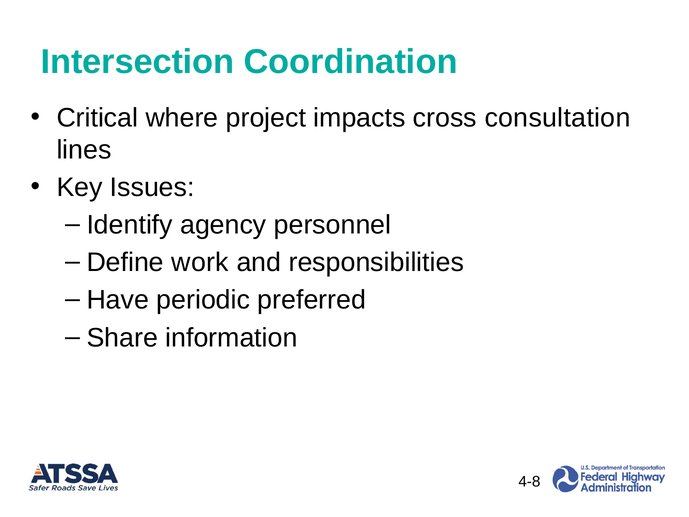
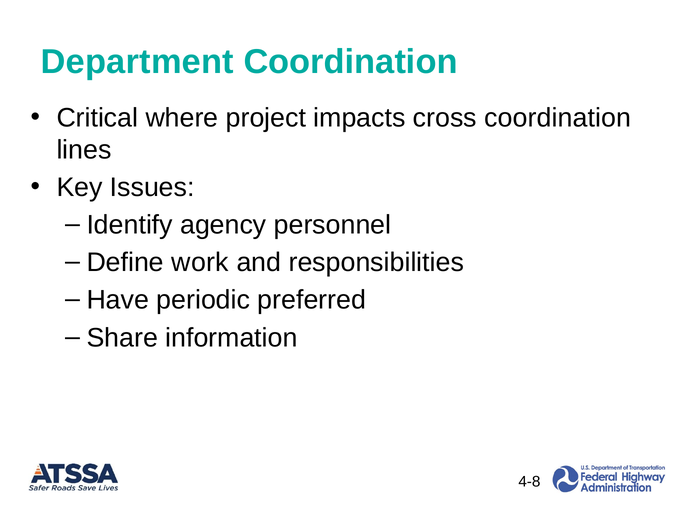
Intersection: Intersection -> Department (137, 62)
cross consultation: consultation -> coordination (558, 118)
